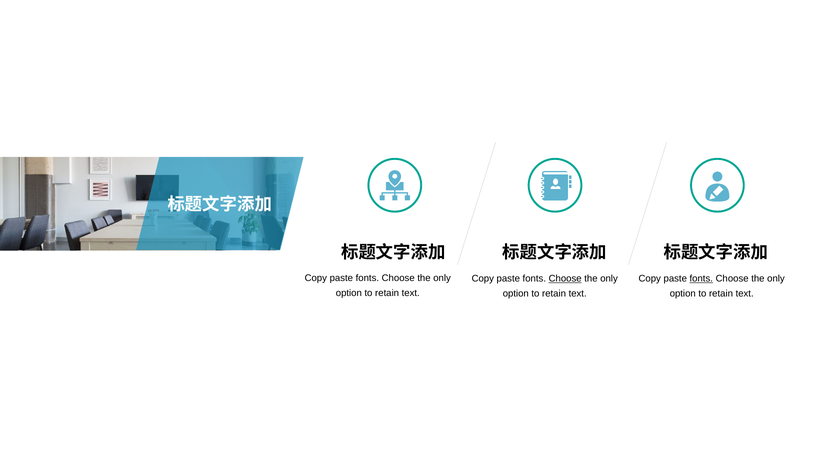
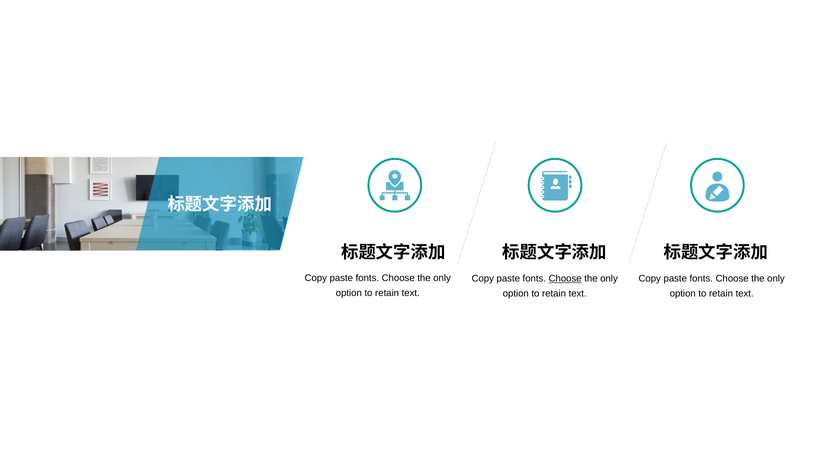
fonts underline: present -> none (701, 278)
